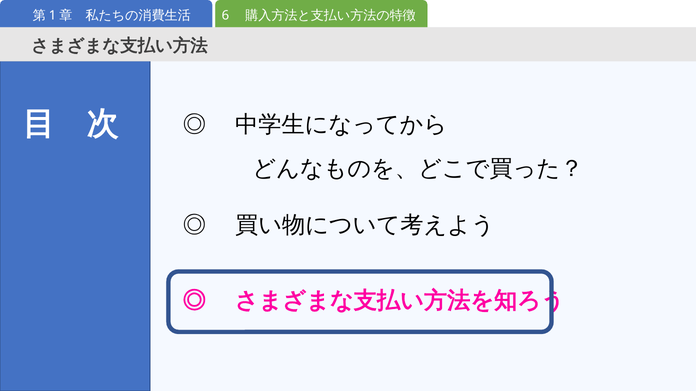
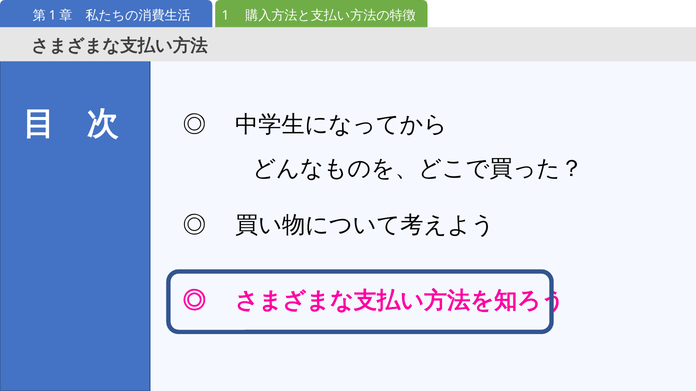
6: 6 -> 1 (225, 15)
